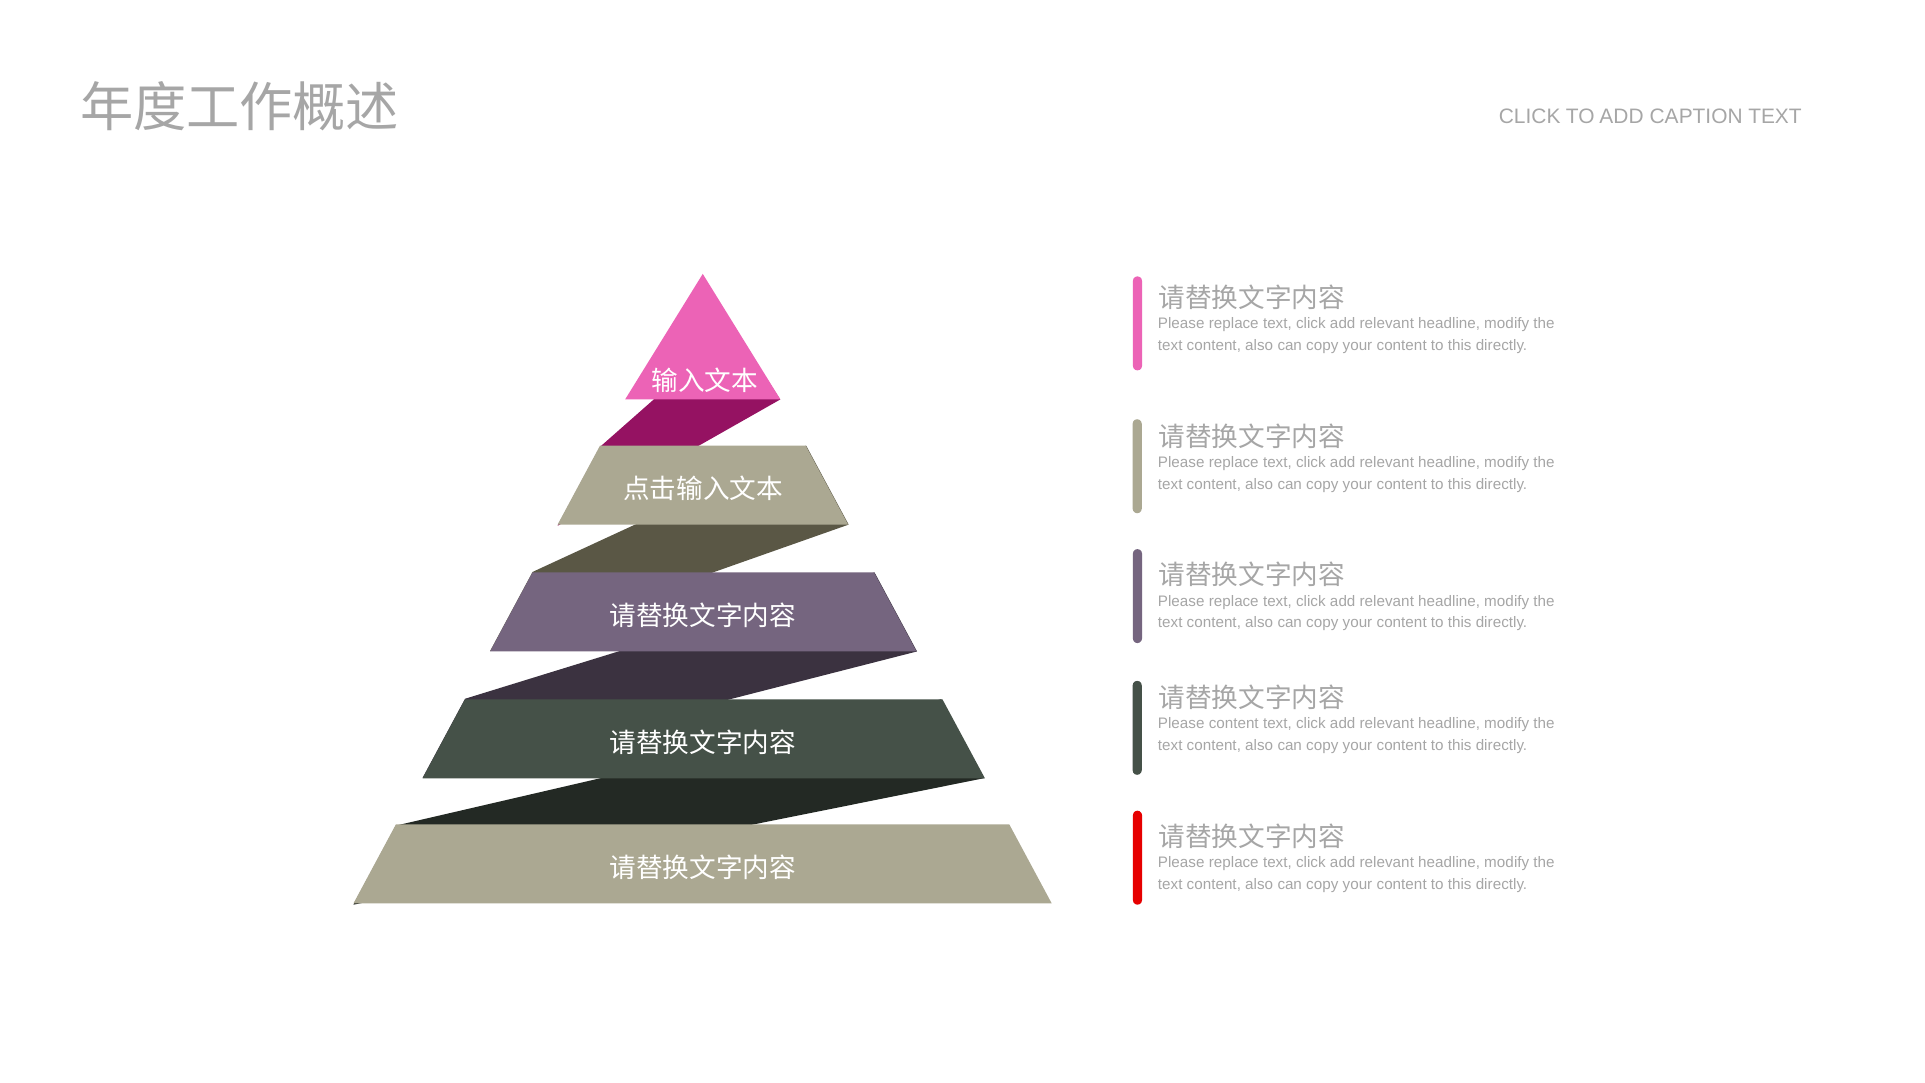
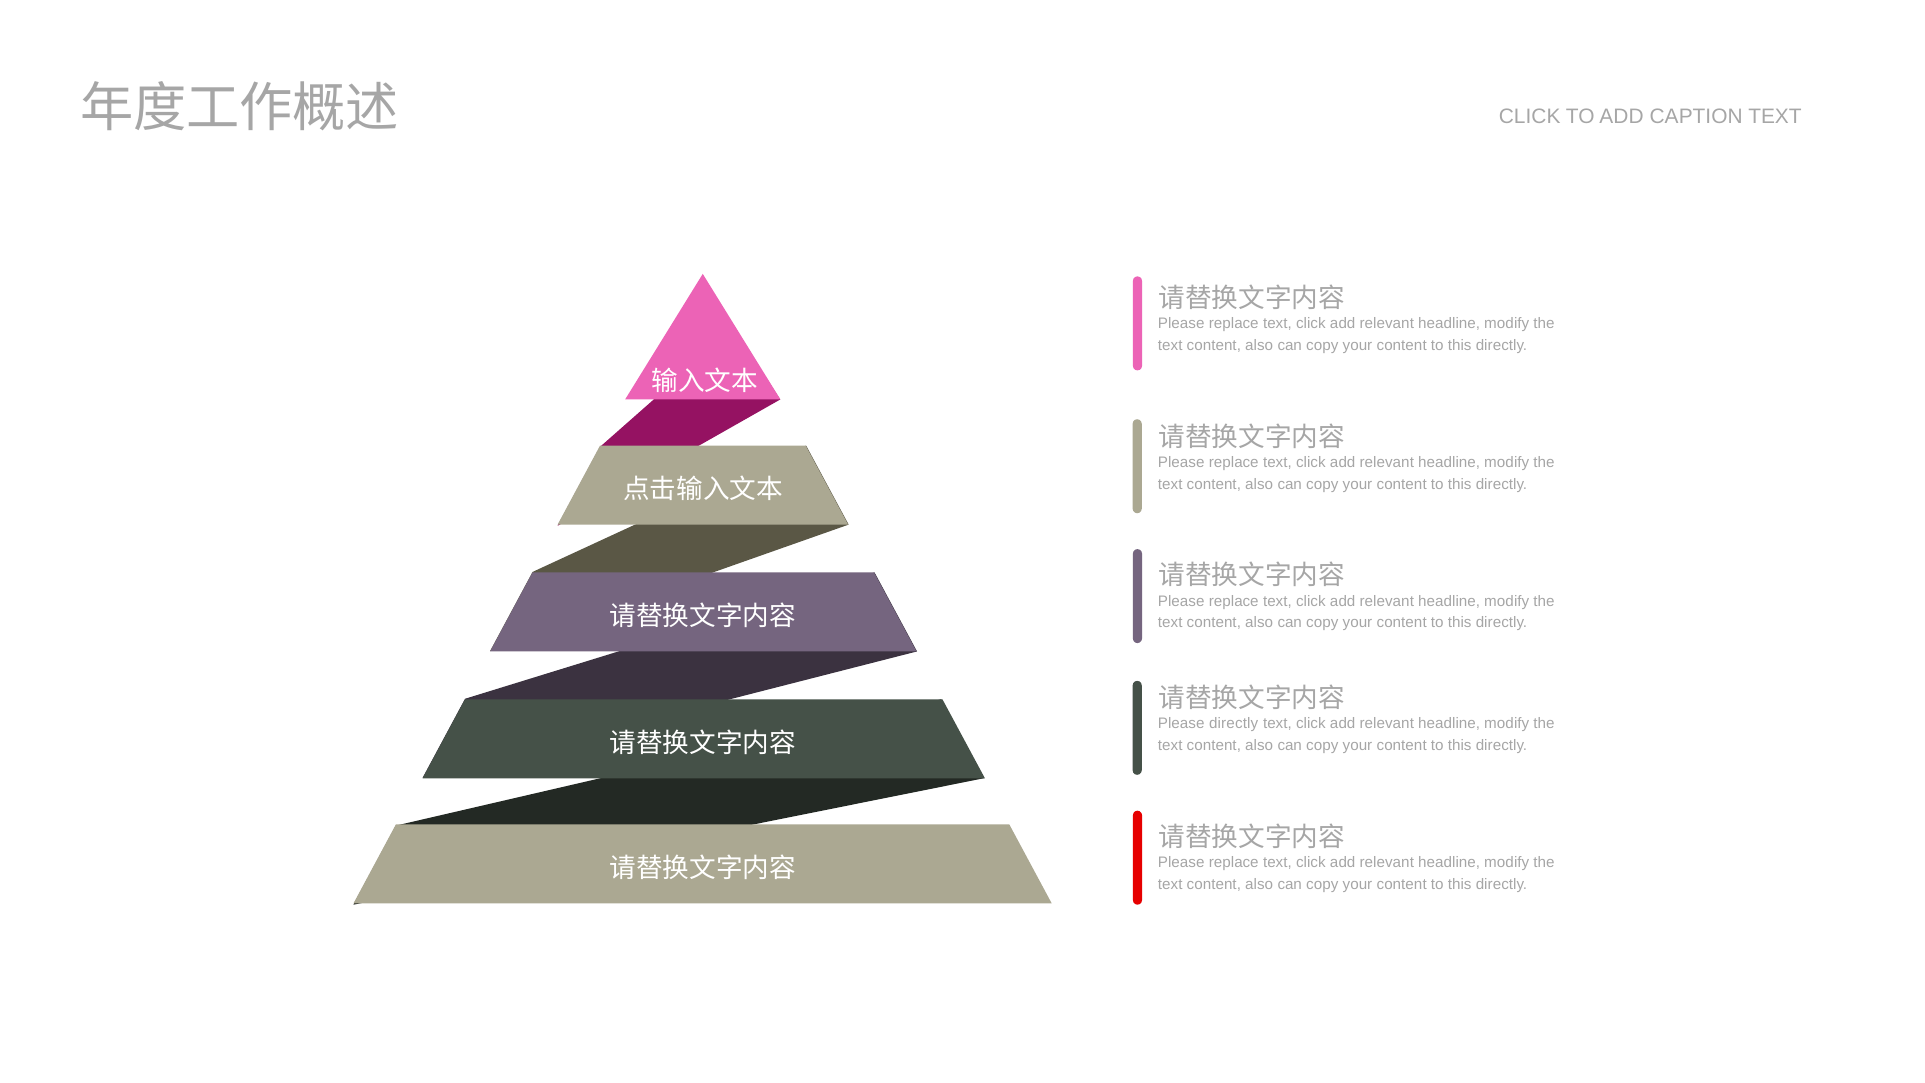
Please content: content -> directly (1234, 724)
